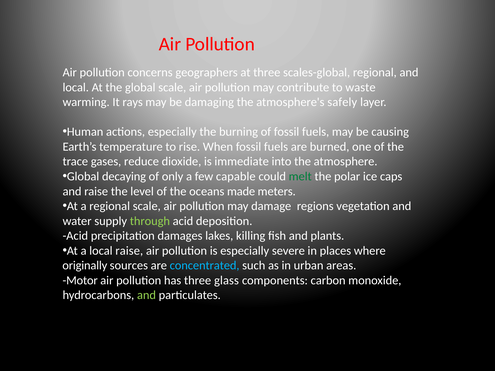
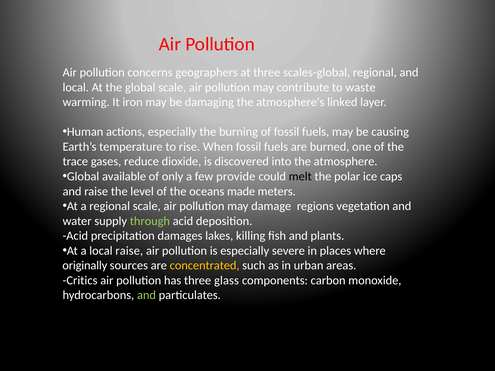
rays: rays -> iron (133, 102)
safely: safely -> linked (342, 102)
immediate: immediate -> discovered (242, 162)
decaying: decaying -> available (124, 177)
capable: capable -> provide (236, 177)
melt colour: green -> black (300, 177)
concentrated colour: light blue -> yellow (205, 266)
Motor: Motor -> Critics (80, 280)
